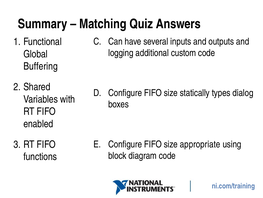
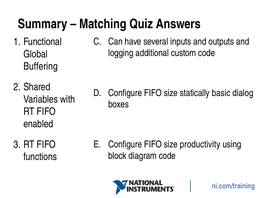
types: types -> basic (221, 93)
appropriate: appropriate -> productivity (200, 144)
